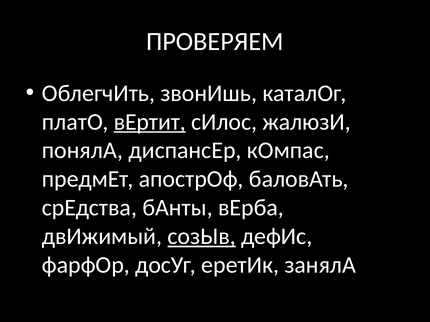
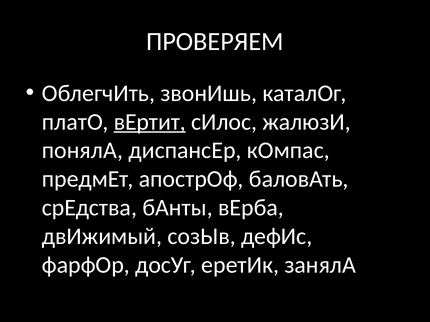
созЫв underline: present -> none (202, 237)
